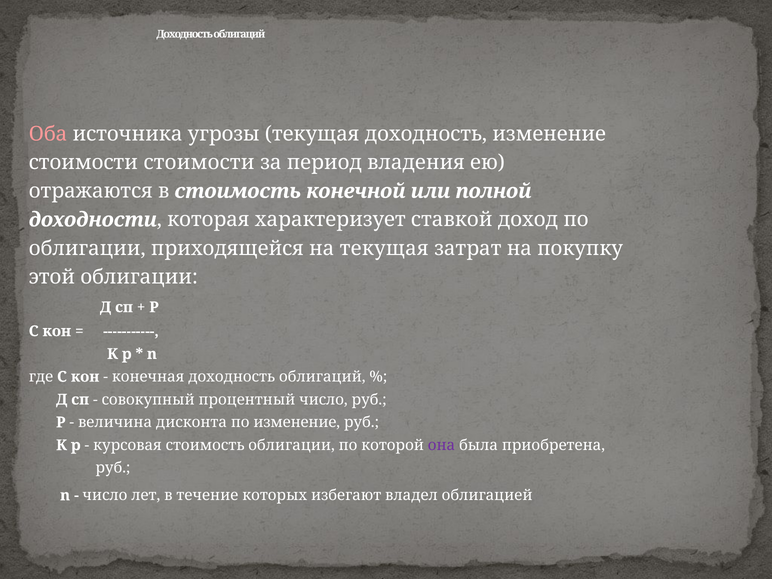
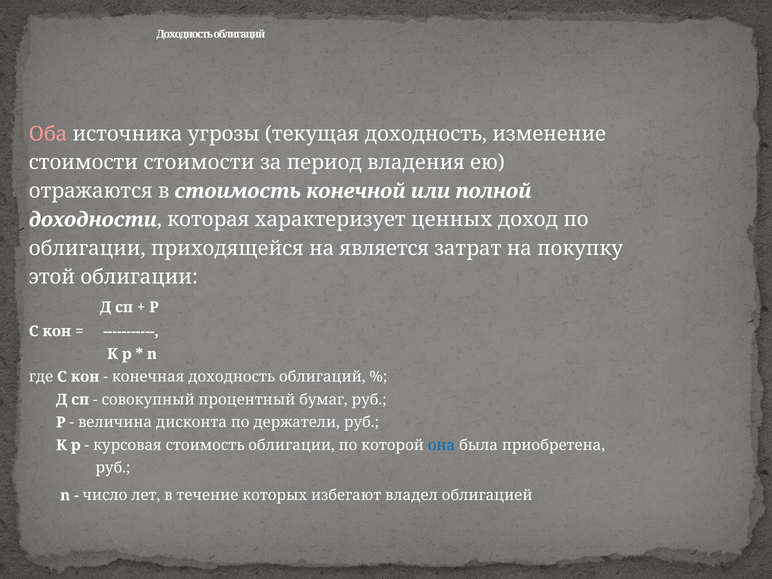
ставкой: ставкой -> ценных (452, 220)
на текущая: текущая -> является (384, 248)
процентный число: число -> бумаг (323, 400)
по изменение: изменение -> держатели (297, 422)
она colour: purple -> blue (442, 445)
